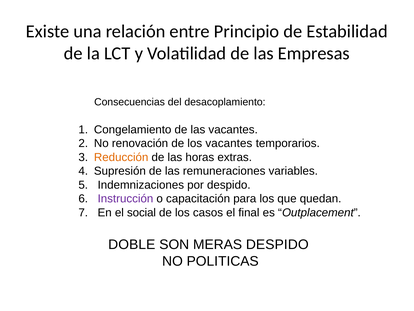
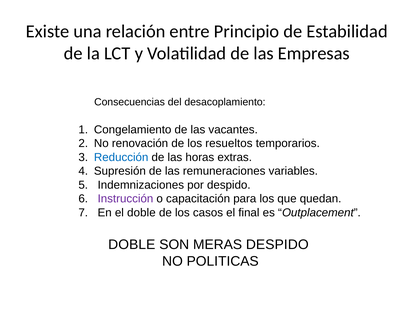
los vacantes: vacantes -> resueltos (229, 143)
Reducción colour: orange -> blue (121, 157)
el social: social -> doble (141, 212)
